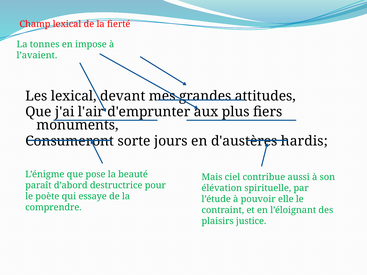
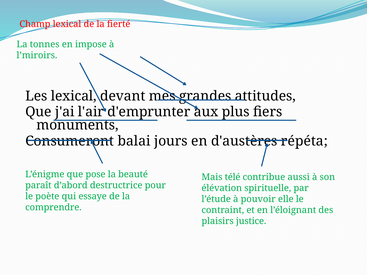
l’avaient: l’avaient -> l’miroirs (37, 55)
sorte: sorte -> balai (134, 141)
hardis: hardis -> répéta (304, 141)
ciel: ciel -> télé (233, 177)
